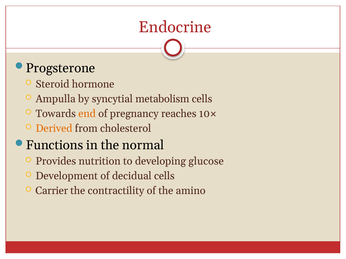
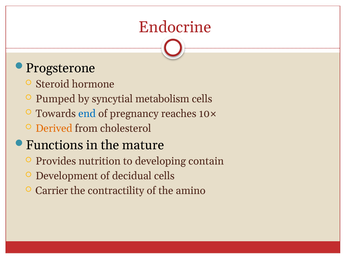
Ampulla: Ampulla -> Pumped (56, 99)
end colour: orange -> blue (87, 114)
normal: normal -> mature (143, 145)
glucose: glucose -> contain (206, 162)
